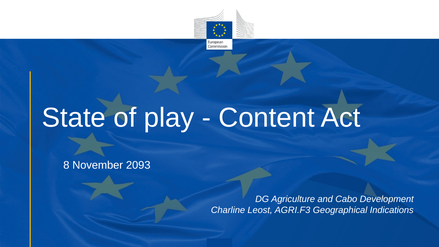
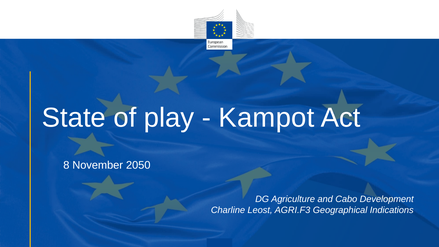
Content: Content -> Kampot (266, 118)
2093: 2093 -> 2050 (138, 165)
